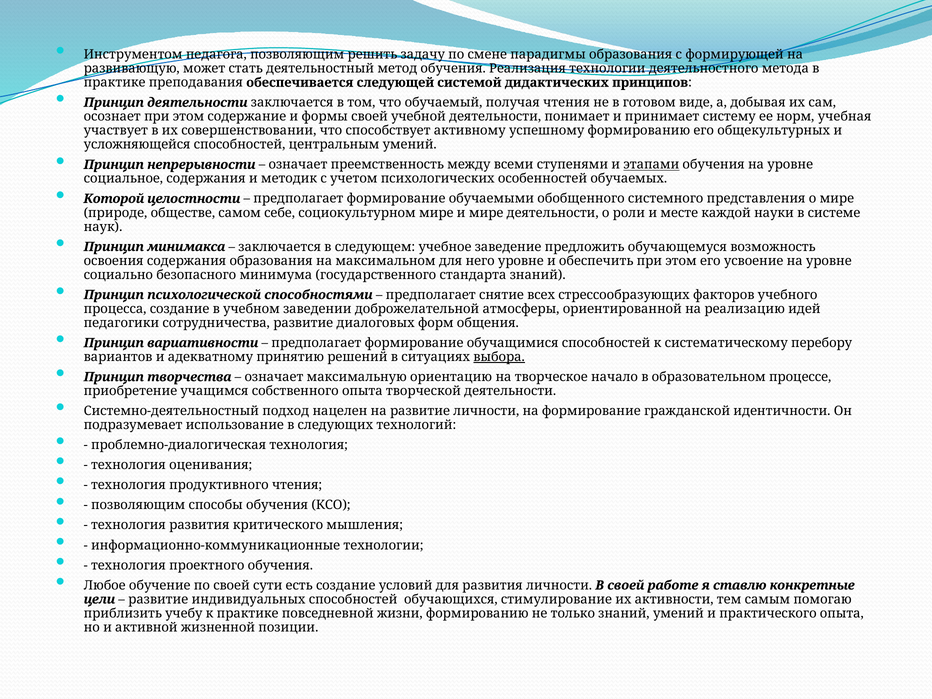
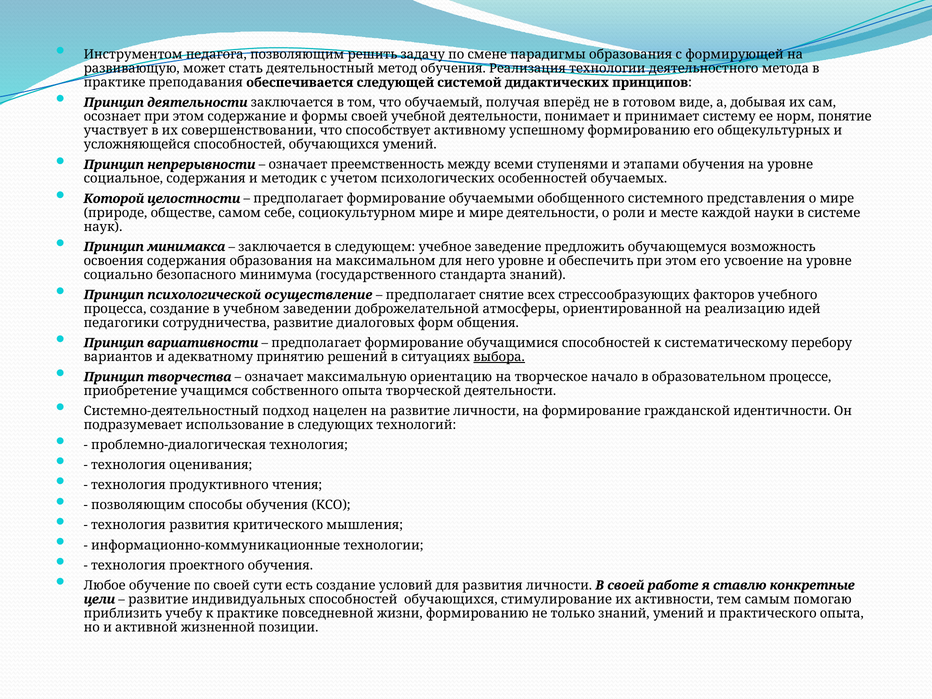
получая чтения: чтения -> вперёд (567, 103)
учебная: учебная -> понятие (845, 117)
центральным: центральным -> обучающихся (334, 145)
этапами underline: present -> none (651, 165)
способностями: способностями -> осуществление (318, 295)
